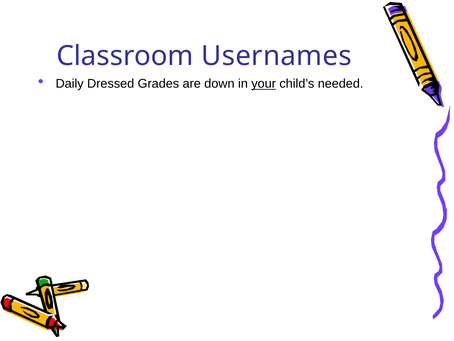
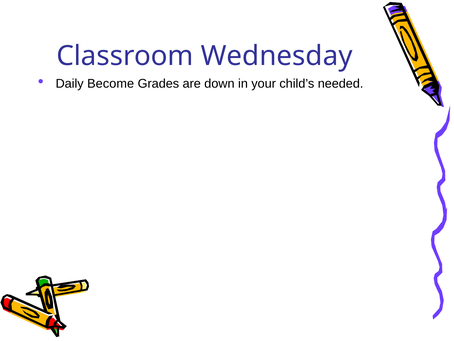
Usernames: Usernames -> Wednesday (277, 56)
Dressed: Dressed -> Become (111, 84)
your underline: present -> none (264, 84)
